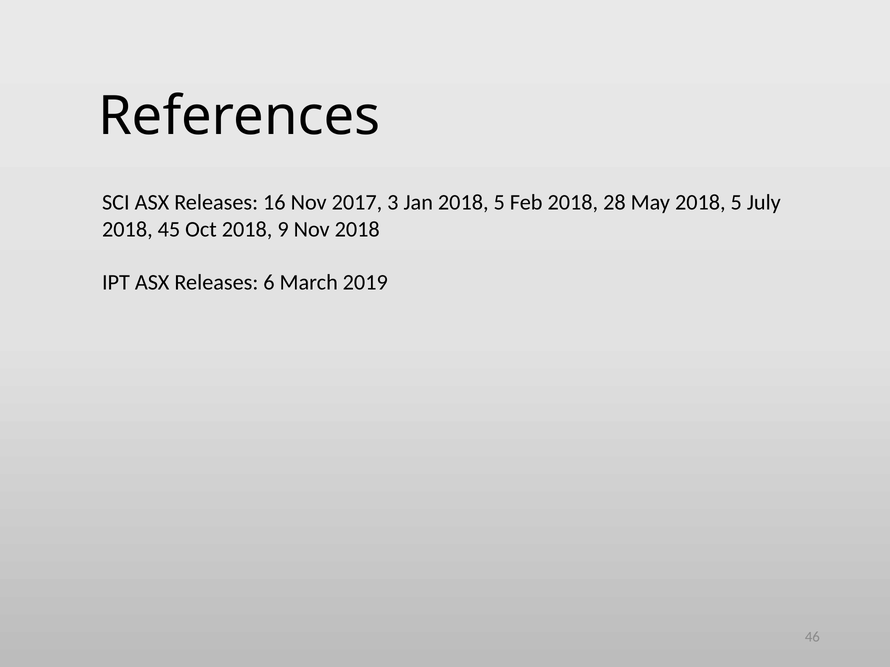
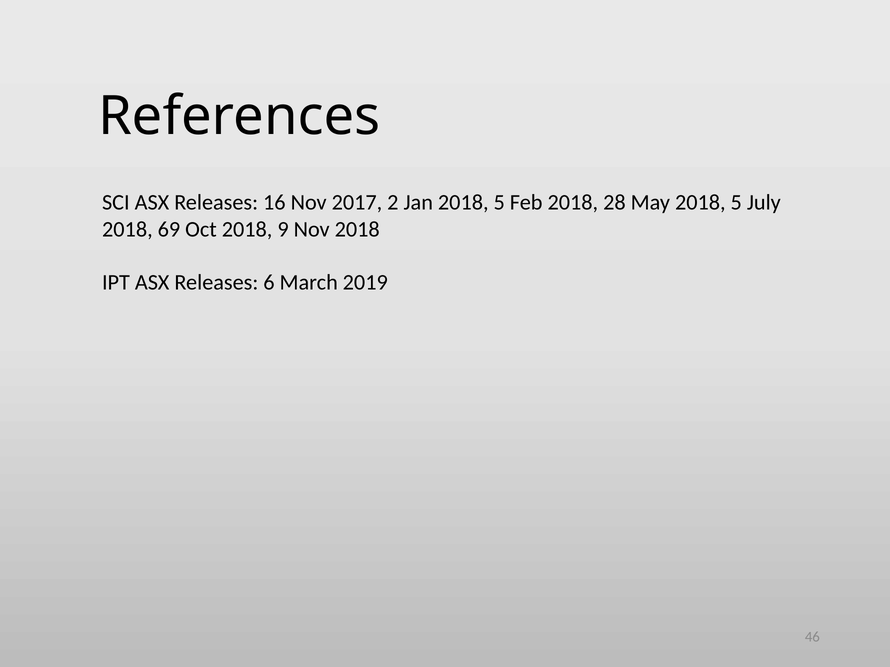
3: 3 -> 2 (393, 203)
45: 45 -> 69 (169, 229)
